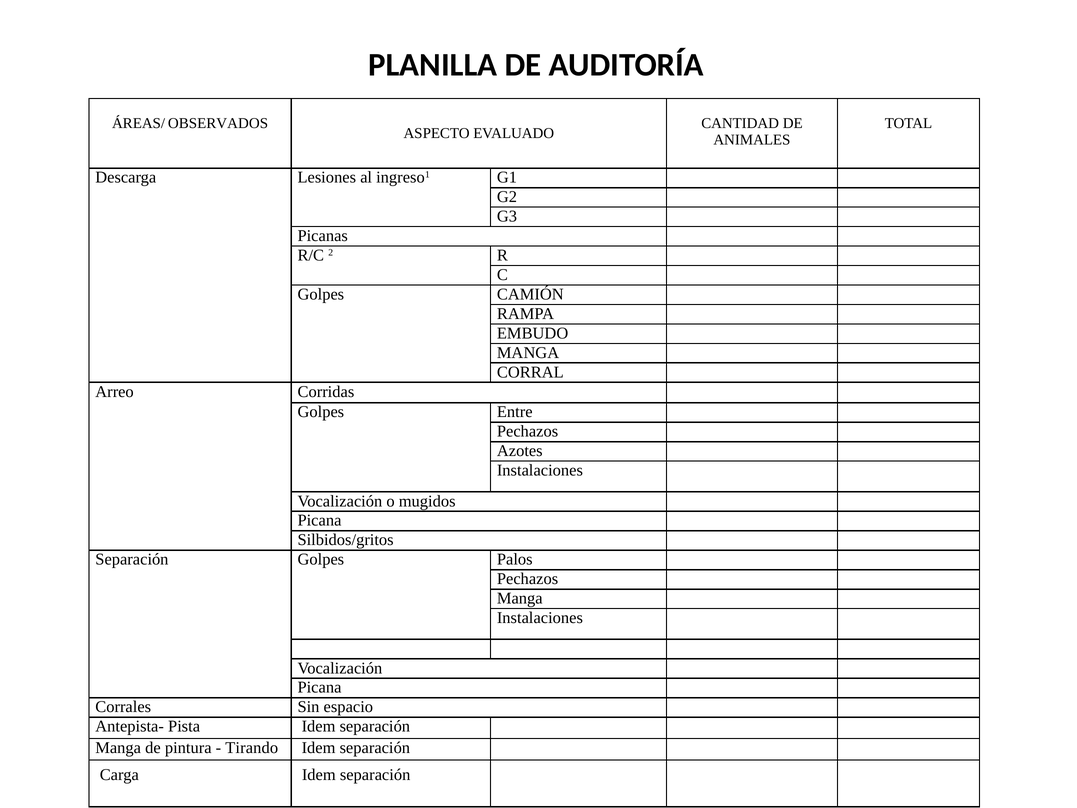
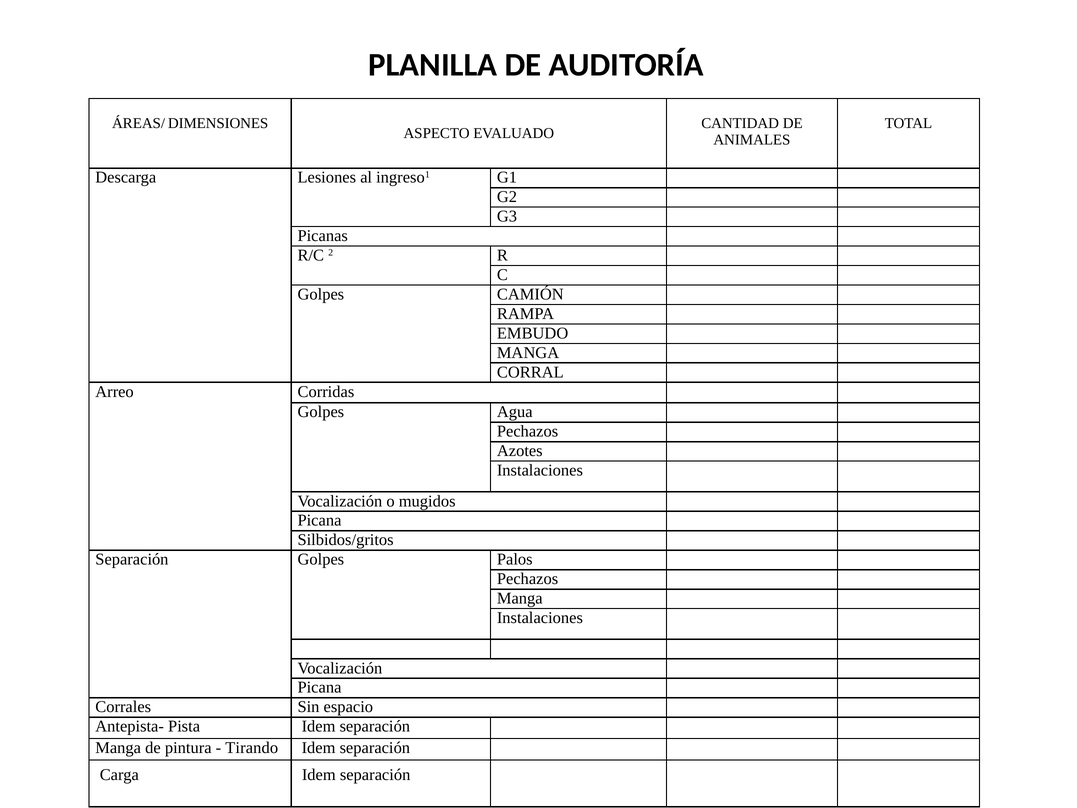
OBSERVADOS: OBSERVADOS -> DIMENSIONES (218, 123)
Entre: Entre -> Agua (515, 412)
